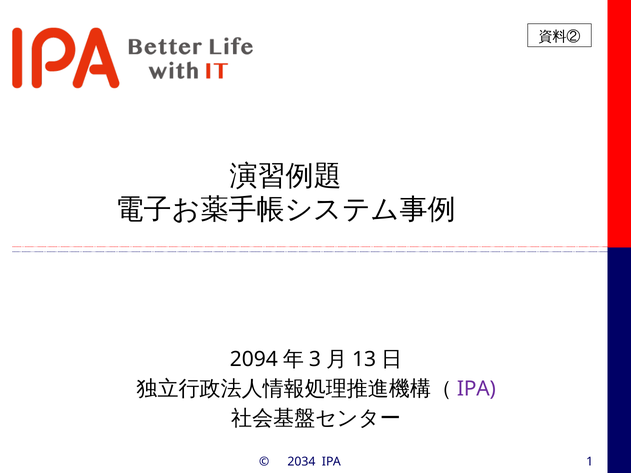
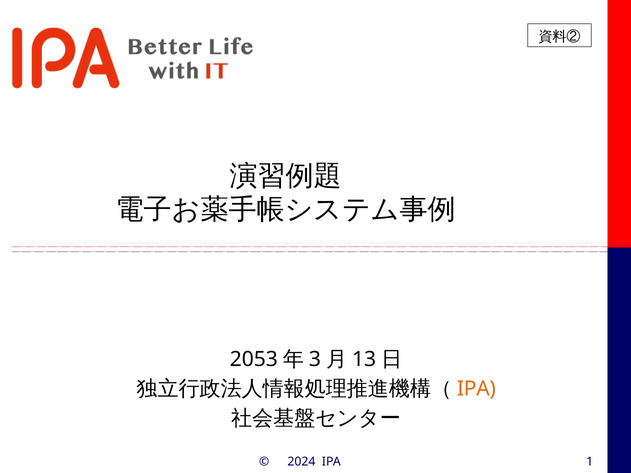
2094: 2094 -> 2053 (254, 360)
IPA colour: purple -> orange (476, 389)
2034: 2034 -> 2024 (301, 462)
